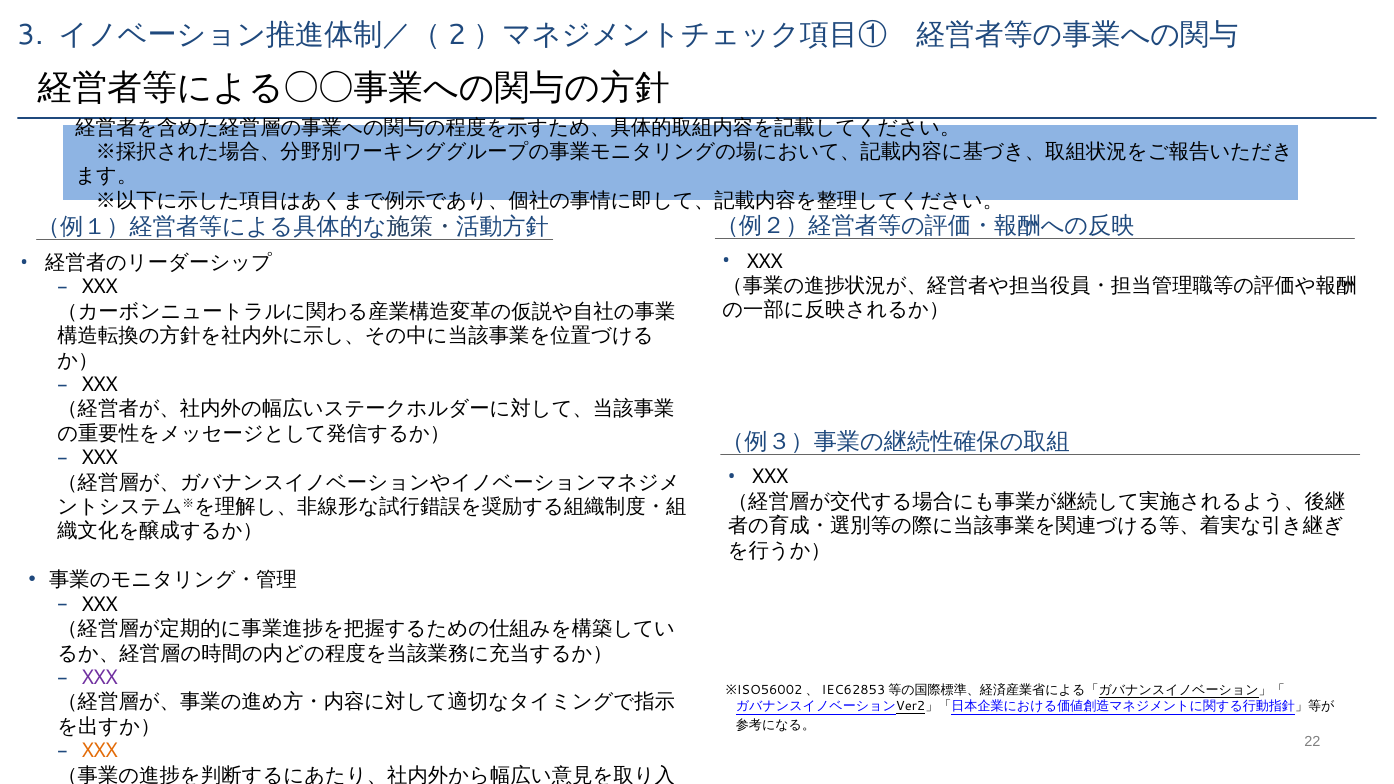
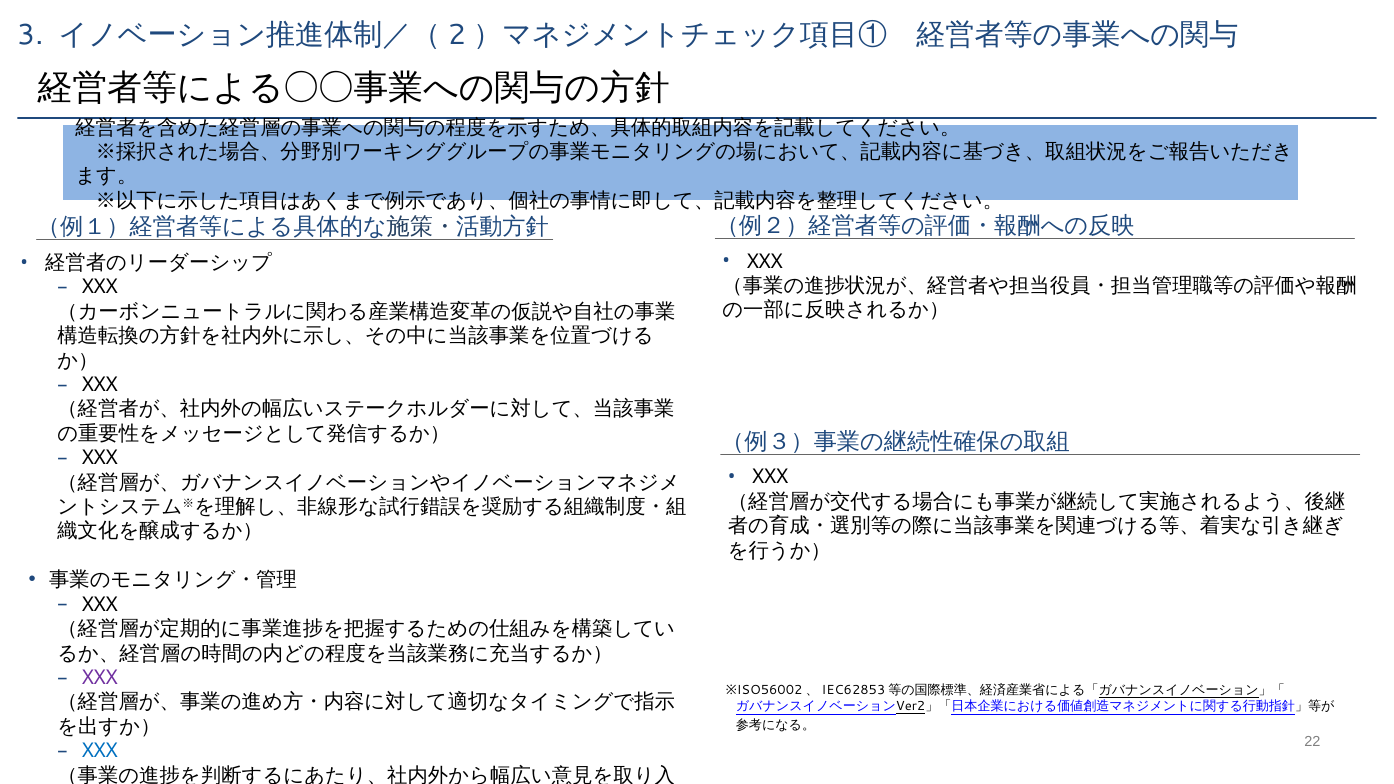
XXX colour: orange -> blue (100, 751)
